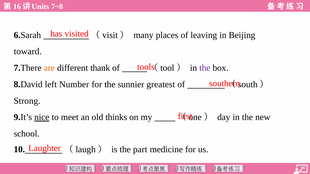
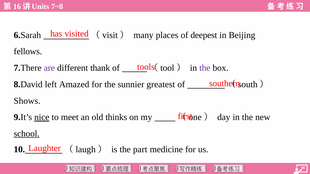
leaving: leaving -> deepest (204, 35)
toward: toward -> fellows (28, 52)
are colour: orange -> purple (49, 68)
Number: Number -> Amazed (74, 85)
Strong: Strong -> Shows (27, 101)
school underline: none -> present (27, 134)
